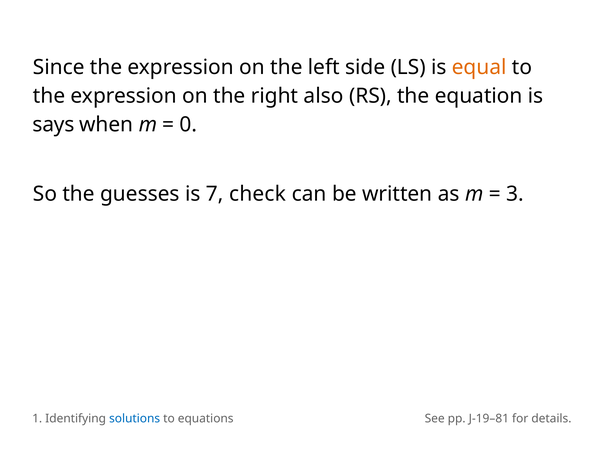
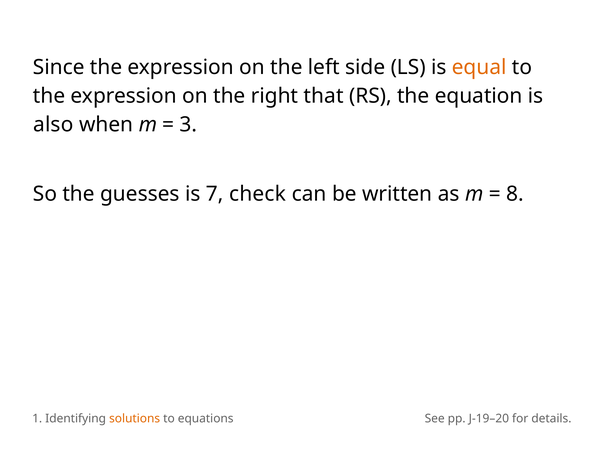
also: also -> that (324, 96)
says: says -> also (53, 125)
0: 0 -> 3 (188, 125)
3: 3 -> 8 (515, 194)
solutions colour: blue -> orange (135, 418)
J-19–81: J-19–81 -> J-19–20 (489, 418)
